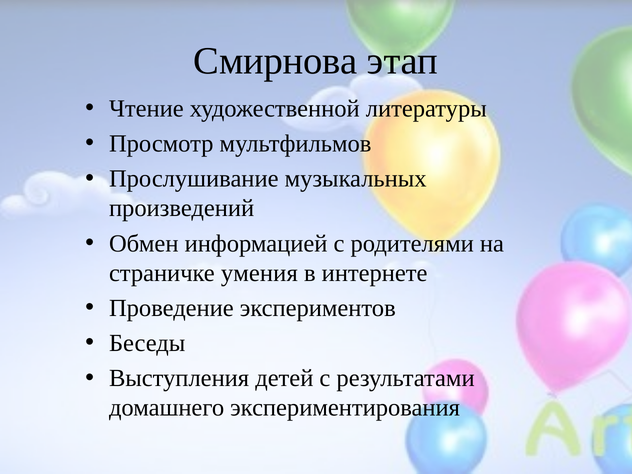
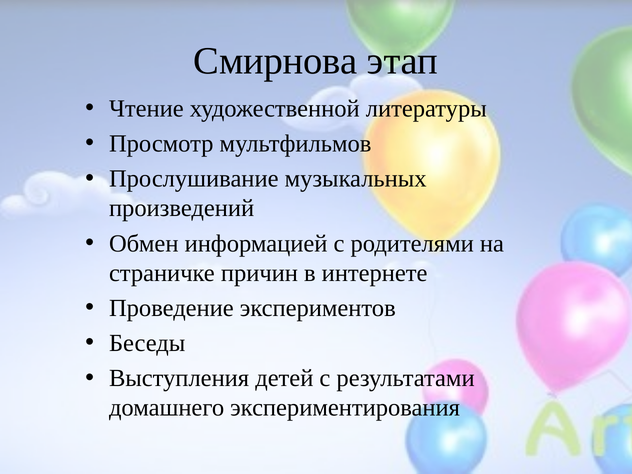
умения: умения -> причин (259, 273)
